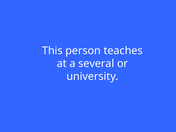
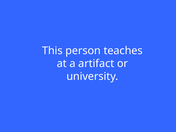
several: several -> artifact (96, 63)
